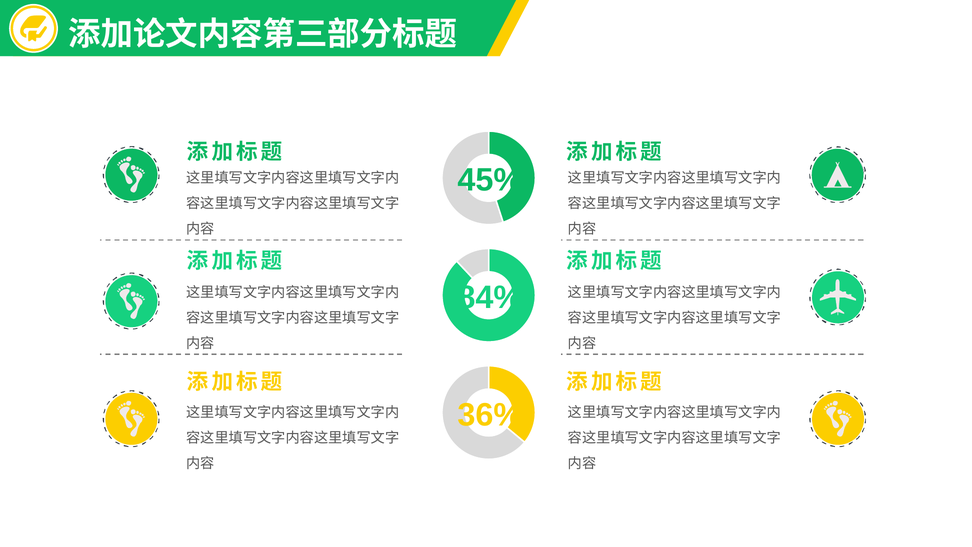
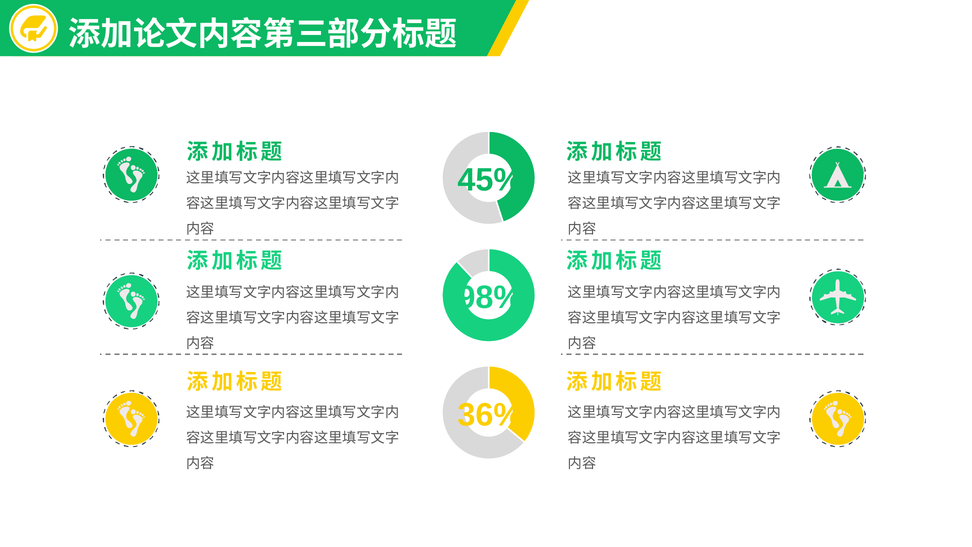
84%: 84% -> 98% (490, 297)
